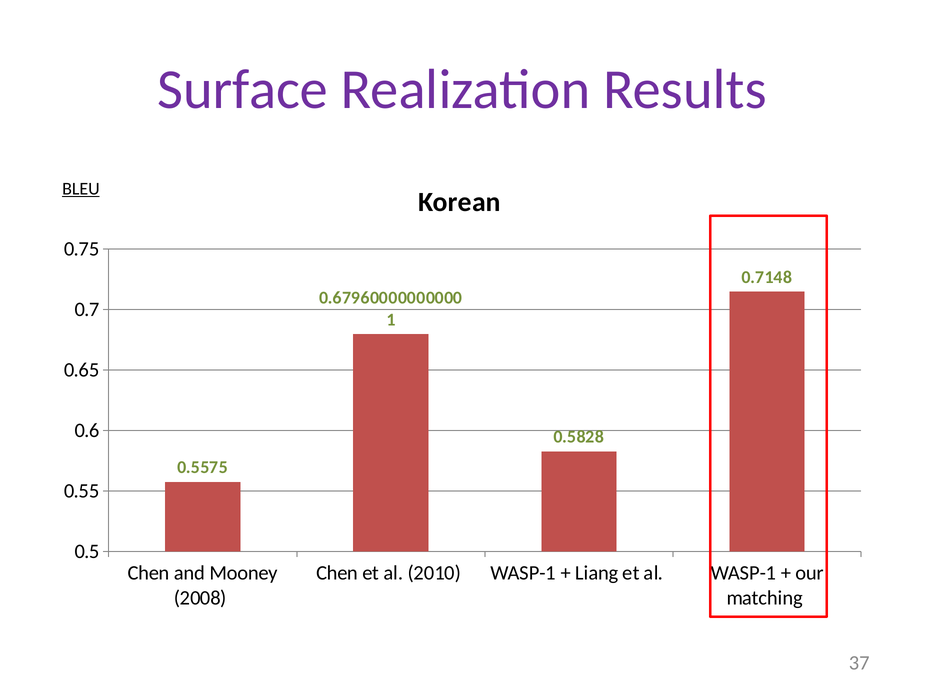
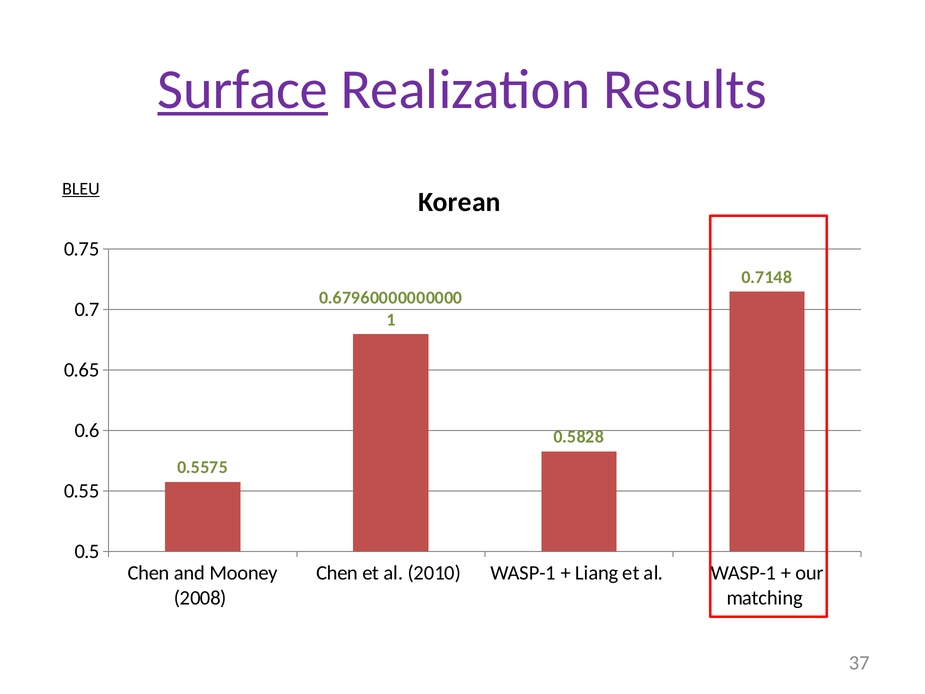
Surface underline: none -> present (243, 90)
